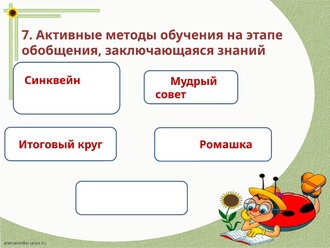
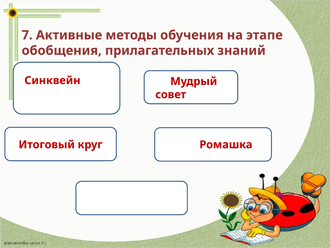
заключающаяся: заключающаяся -> прилагательных (160, 51)
